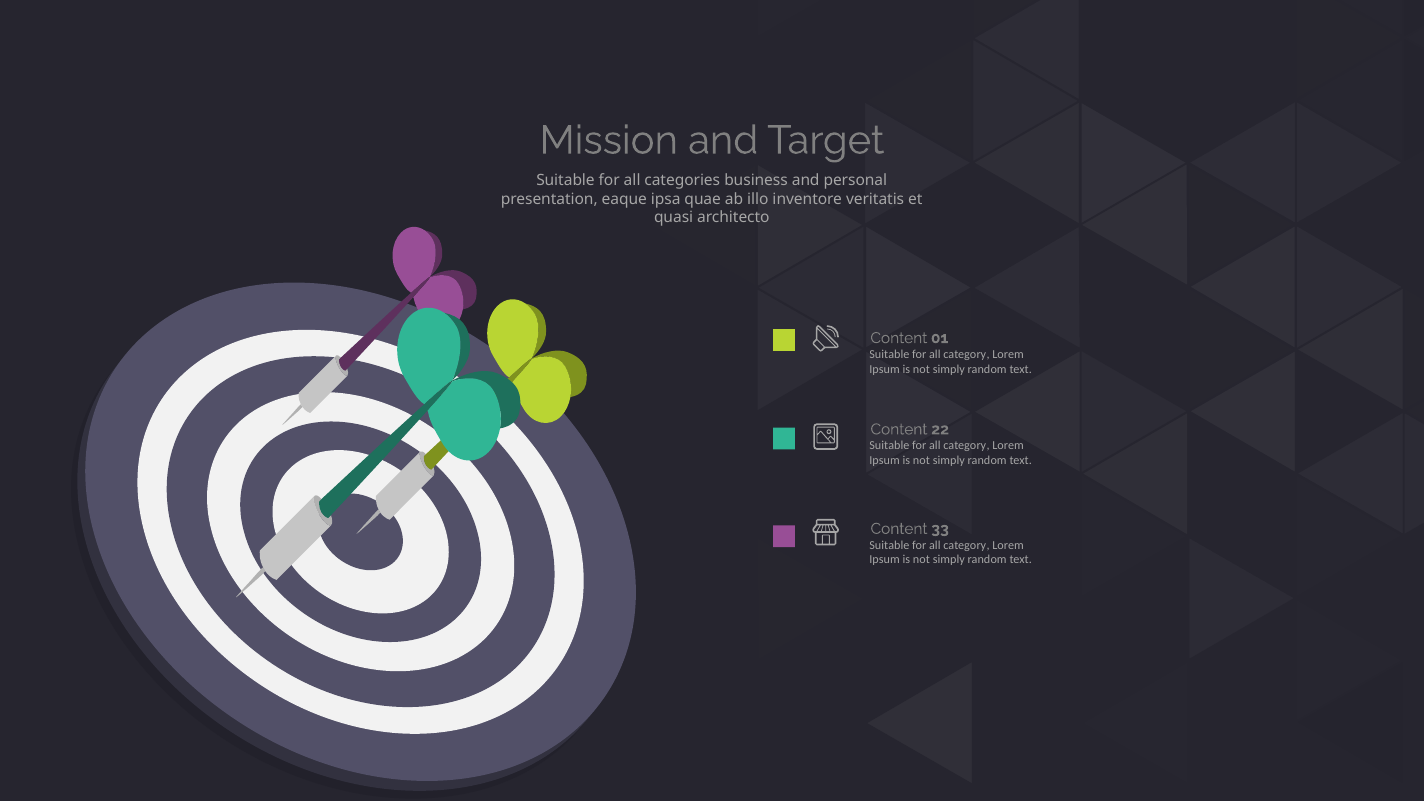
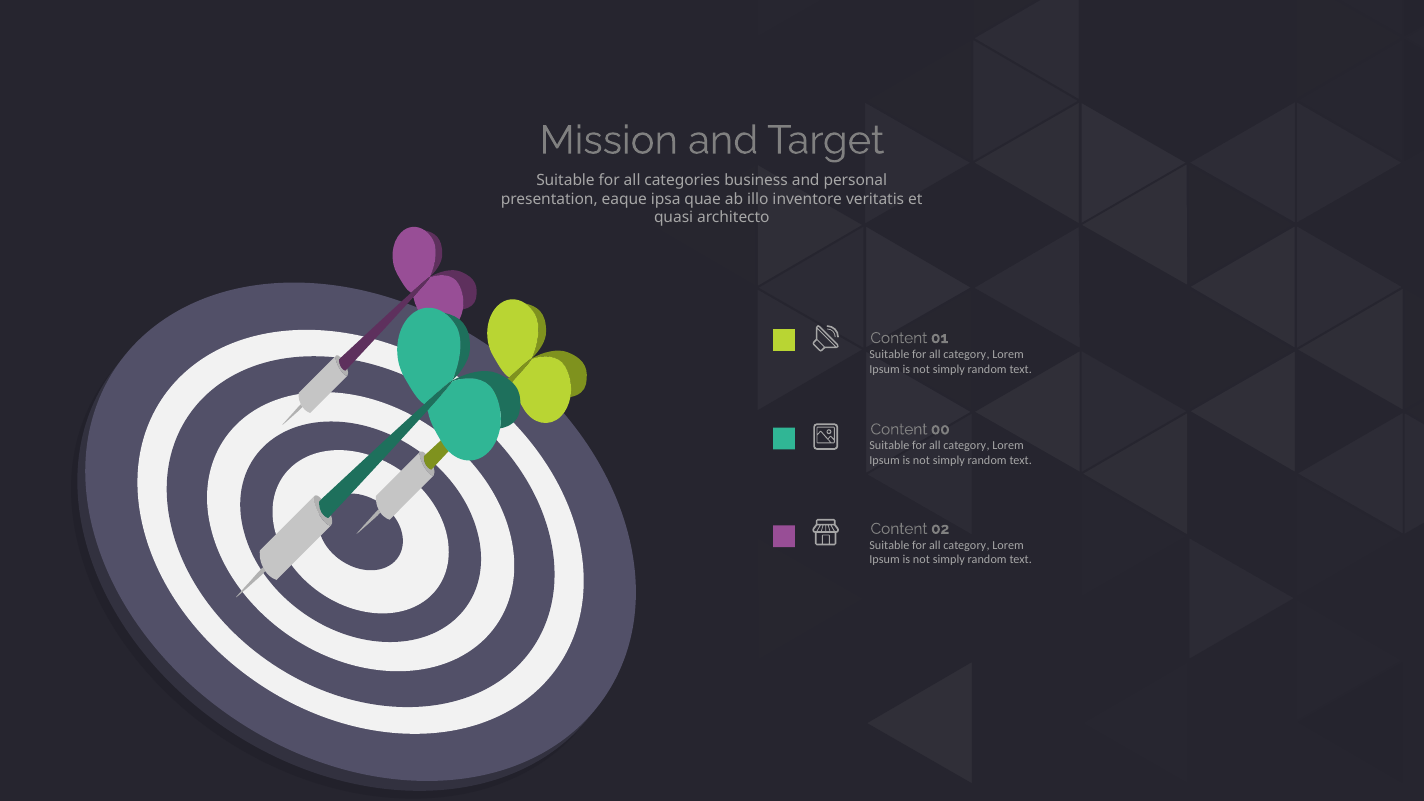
22: 22 -> 00 (940, 429)
33: 33 -> 02 (940, 529)
